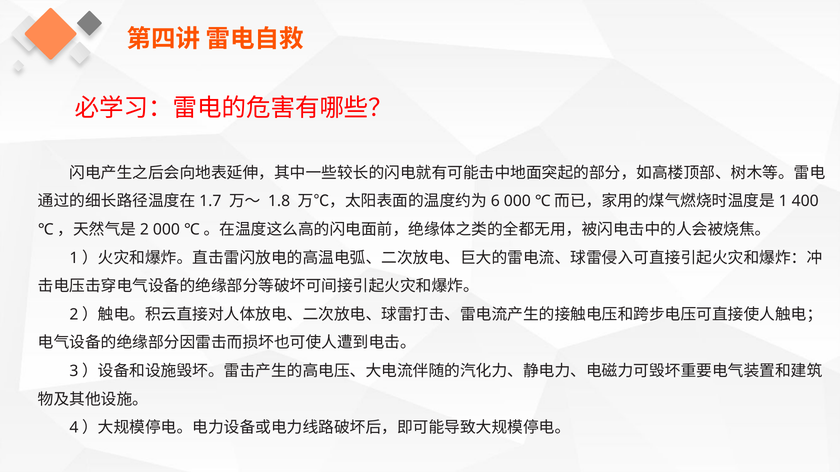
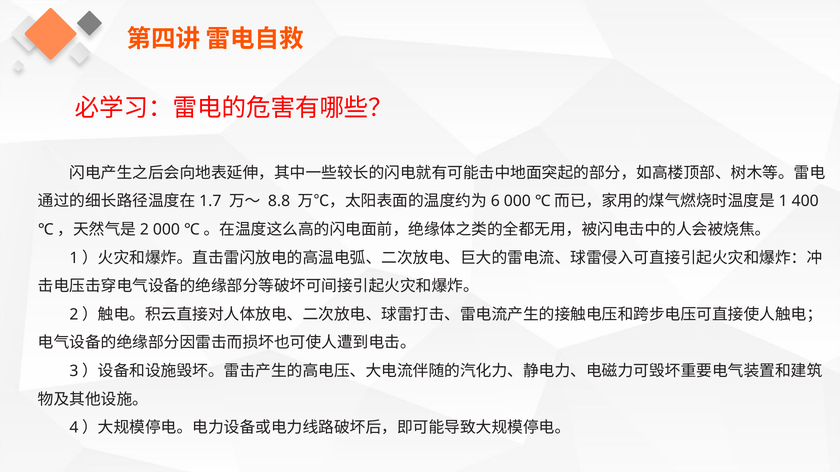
1.8: 1.8 -> 8.8 (279, 201)
